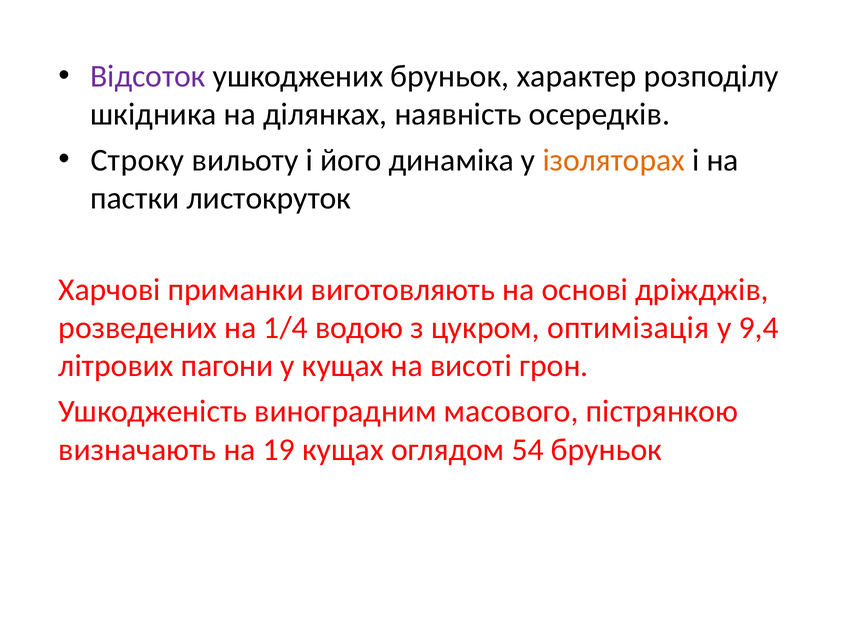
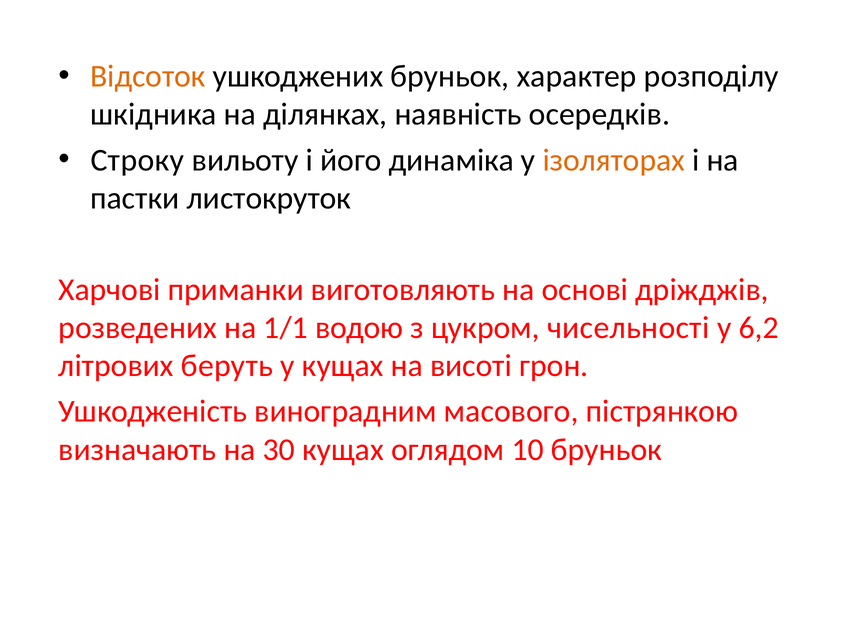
Відсоток colour: purple -> orange (148, 76)
1/4: 1/4 -> 1/1 (286, 328)
оптимізація: оптимізація -> чисельності (628, 328)
9,4: 9,4 -> 6,2 (759, 328)
пагони: пагони -> беруть (227, 366)
19: 19 -> 30 (279, 450)
54: 54 -> 10 (528, 450)
